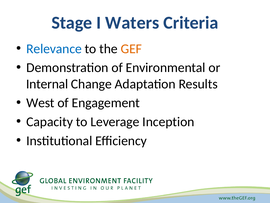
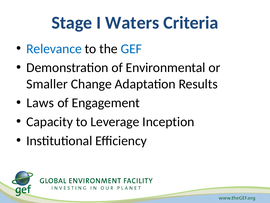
GEF colour: orange -> blue (131, 49)
Internal: Internal -> Smaller (47, 84)
West: West -> Laws (40, 103)
